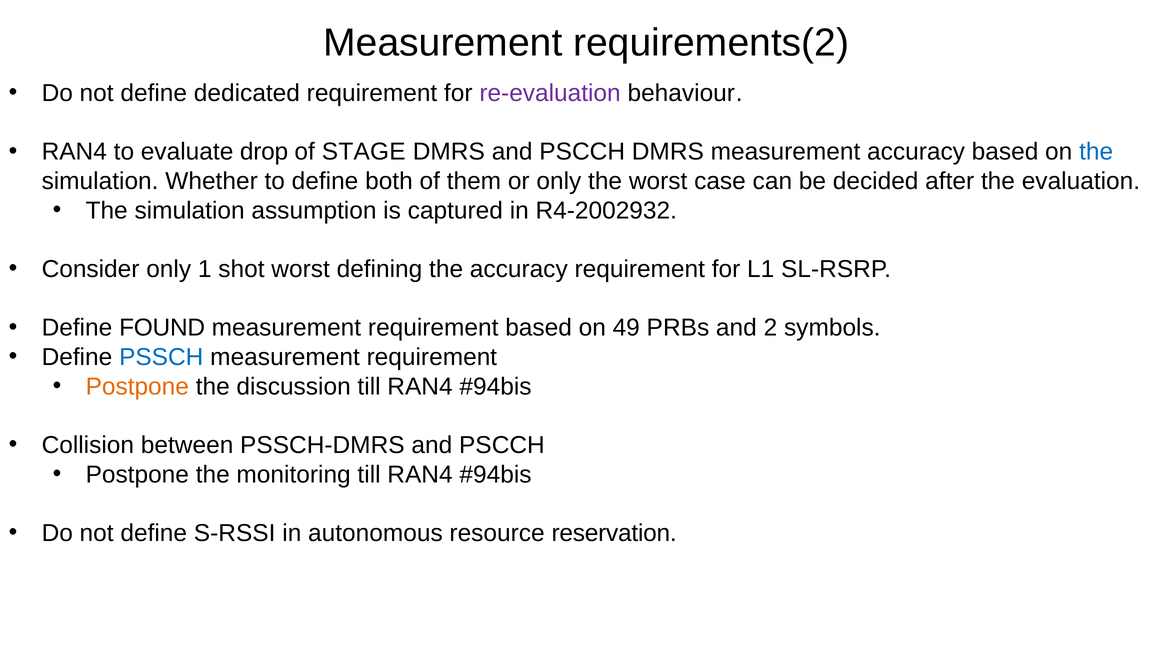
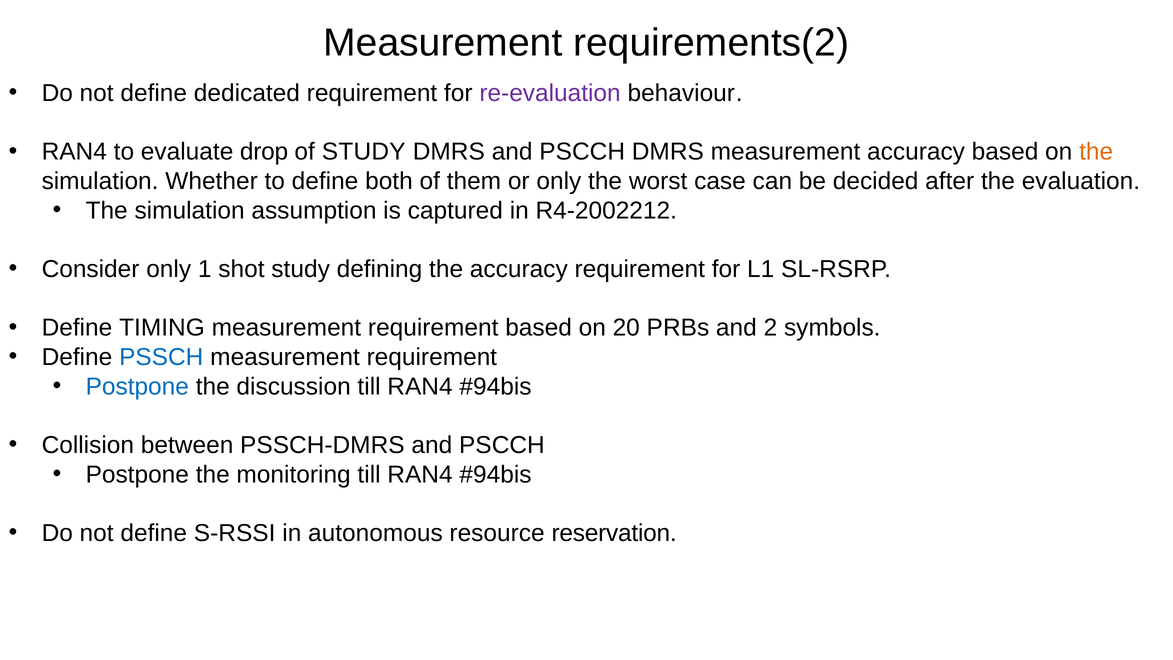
of STAGE: STAGE -> STUDY (364, 152)
the colour: blue -> orange (1096, 152)
R4-2002932: R4-2002932 -> R4-2002212 (606, 210)
shot worst: worst -> study (301, 269)
FOUND: FOUND -> TIMING (162, 328)
49: 49 -> 20 (626, 328)
Postpone colour: orange -> blue (137, 386)
